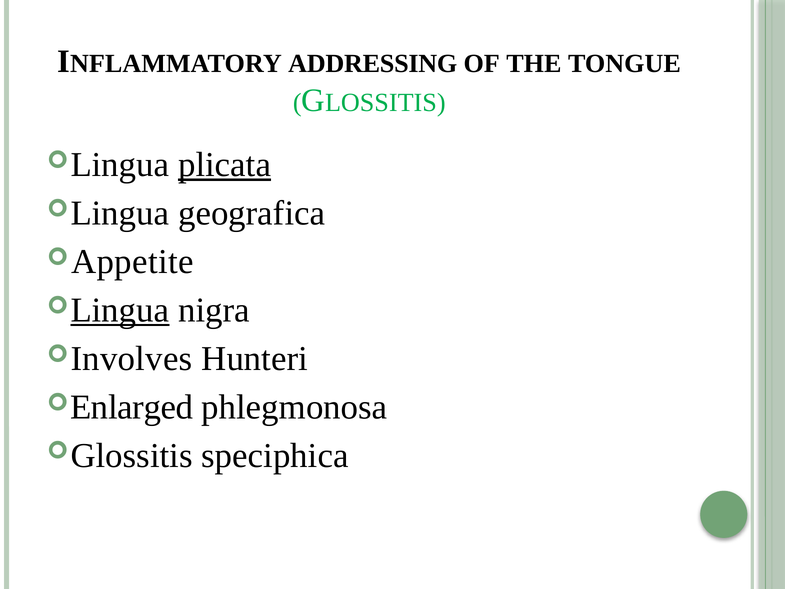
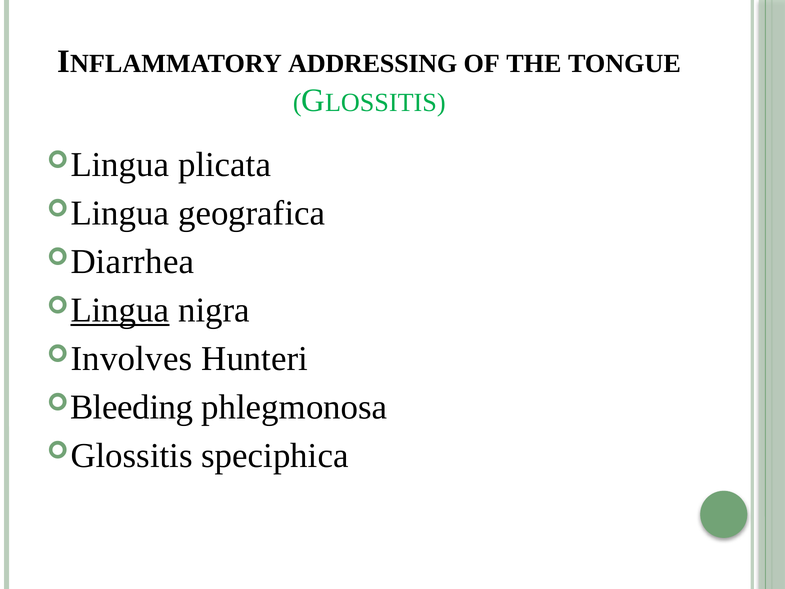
plicata underline: present -> none (225, 165)
Appetite: Appetite -> Diarrhea (132, 262)
Enlarged: Enlarged -> Bleeding (132, 407)
